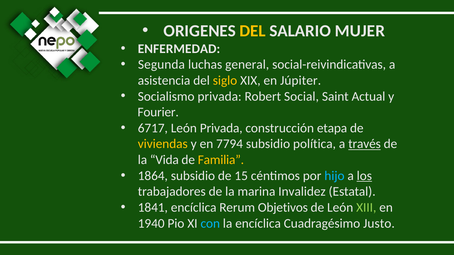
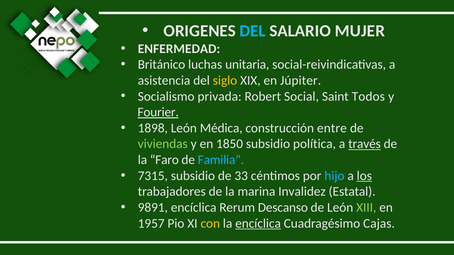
DEL colour: yellow -> light blue (253, 31)
Segunda: Segunda -> Británico (162, 65)
general: general -> unitaria (247, 65)
Actual: Actual -> Todos (368, 96)
Fourier underline: none -> present (158, 112)
6717: 6717 -> 1898 (153, 128)
León Privada: Privada -> Médica (221, 128)
etapa: etapa -> entre (332, 128)
viviendas colour: yellow -> light green (163, 144)
7794: 7794 -> 1850 (230, 144)
Vida: Vida -> Faro (164, 160)
Familia colour: yellow -> light blue (221, 160)
1864: 1864 -> 7315 (153, 176)
15: 15 -> 33 (241, 176)
1841: 1841 -> 9891 (153, 208)
Objetivos: Objetivos -> Descanso (283, 208)
1940: 1940 -> 1957 (151, 224)
con colour: light blue -> yellow (210, 224)
encíclica underline: none -> present (258, 224)
Justo: Justo -> Cajas (379, 224)
